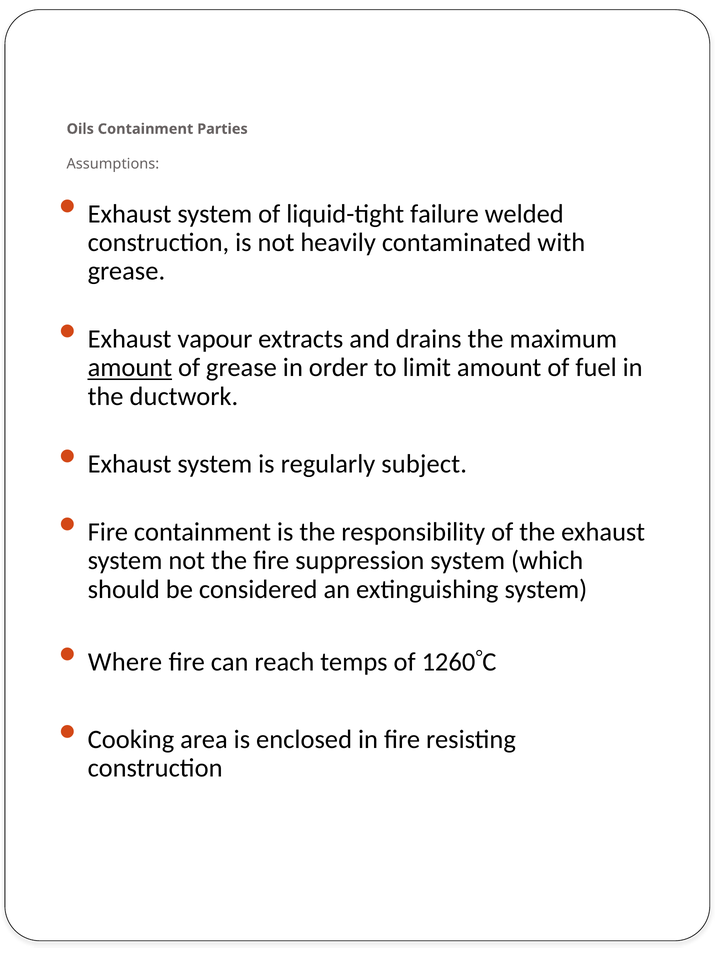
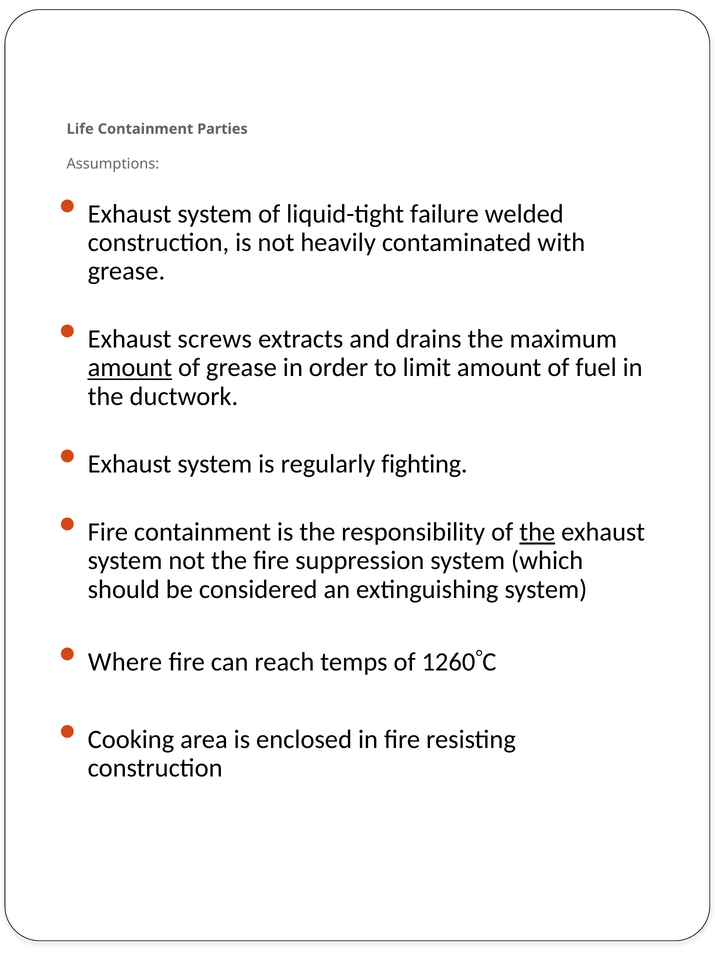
Oils: Oils -> Life (80, 129)
vapour: vapour -> screws (215, 339)
subject: subject -> fighting (424, 464)
the underline: none -> present (537, 532)
